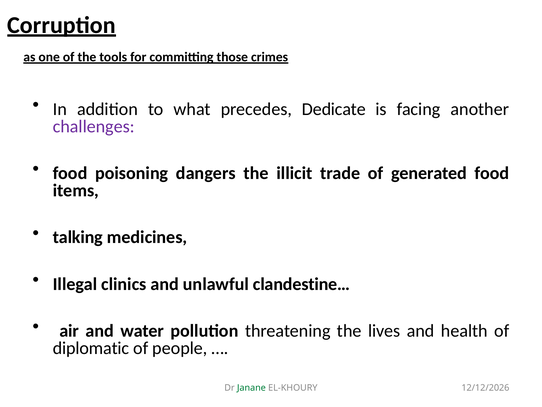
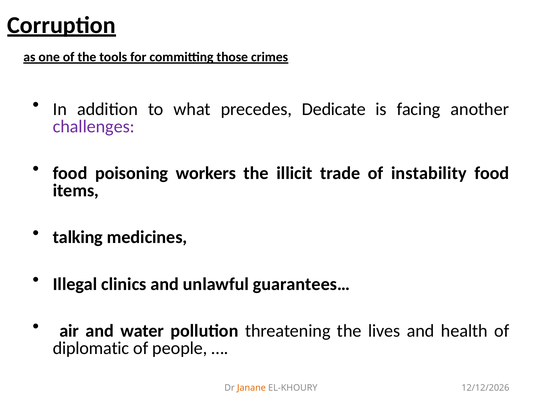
dangers: dangers -> workers (206, 173)
generated: generated -> instability (429, 173)
clandestine…: clandestine… -> guarantees… (301, 284)
Janane colour: green -> orange (251, 387)
